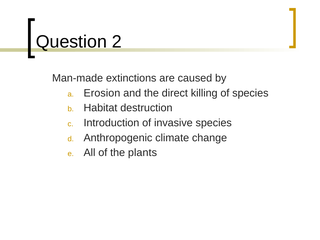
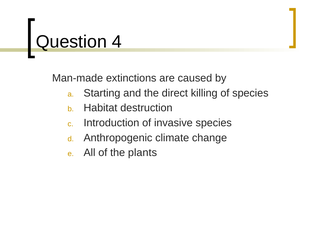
2: 2 -> 4 (117, 42)
Erosion: Erosion -> Starting (102, 93)
